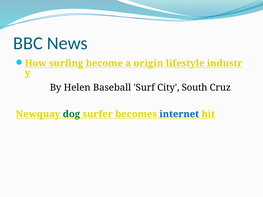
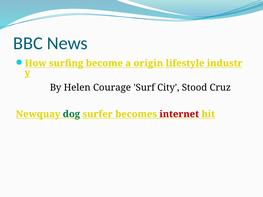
Baseball: Baseball -> Courage (112, 88)
South: South -> Stood (194, 88)
internet colour: blue -> red (179, 114)
